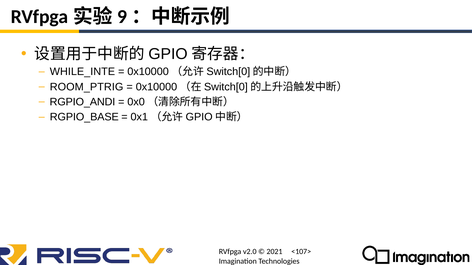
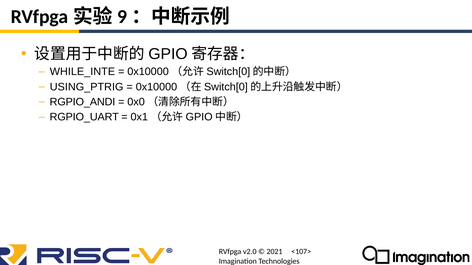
ROOM_PTRIG: ROOM_PTRIG -> USING_PTRIG (87, 87)
RGPIO_BASE: RGPIO_BASE -> RGPIO_UART (84, 117)
